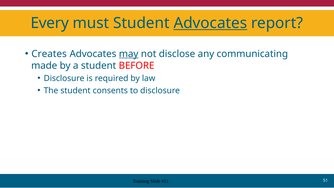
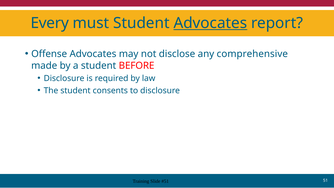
Creates: Creates -> Offense (49, 54)
may underline: present -> none (129, 54)
communicating: communicating -> comprehensive (252, 54)
